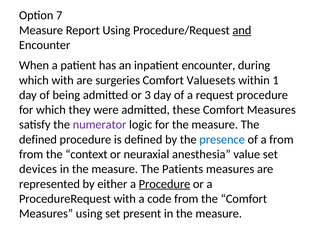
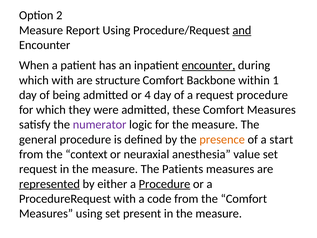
7: 7 -> 2 (59, 15)
encounter underline: none -> present (209, 65)
surgeries: surgeries -> structure (118, 80)
Valuesets: Valuesets -> Backbone (211, 80)
3: 3 -> 4 (148, 95)
defined: defined -> general (38, 139)
presence colour: blue -> orange (222, 139)
a from: from -> start (281, 139)
devices: devices -> request (38, 169)
represented underline: none -> present (49, 184)
